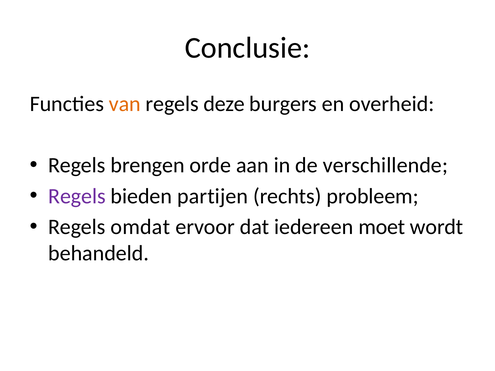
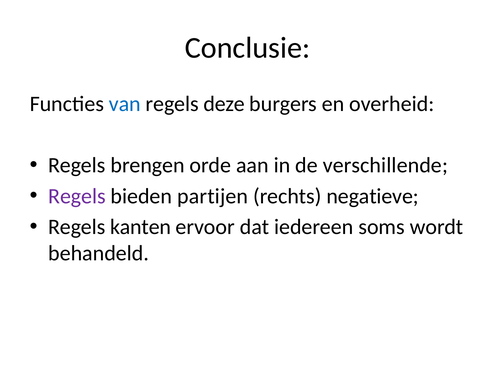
van colour: orange -> blue (125, 104)
probleem: probleem -> negatieve (373, 196)
omdat: omdat -> kanten (141, 227)
moet: moet -> soms (382, 227)
